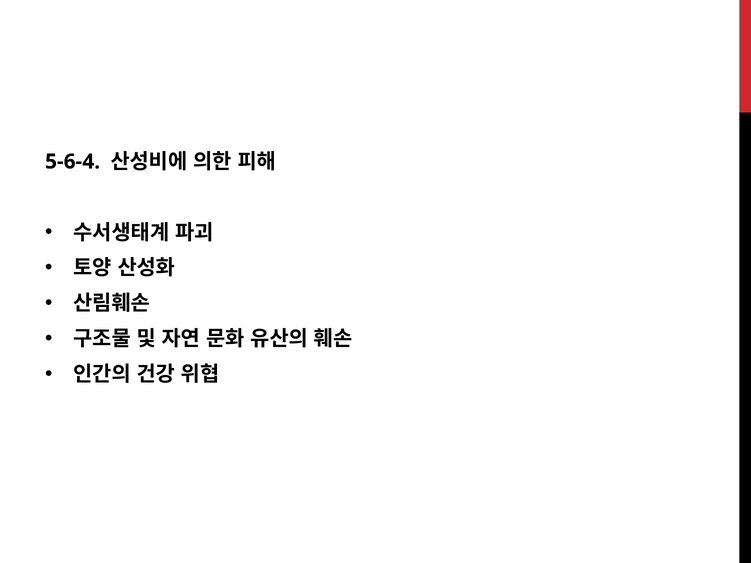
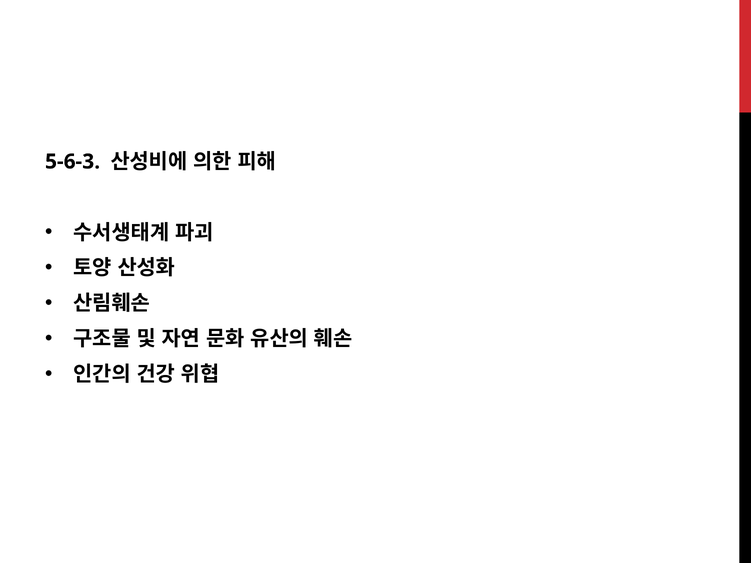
5-6-4: 5-6-4 -> 5-6-3 (73, 162)
